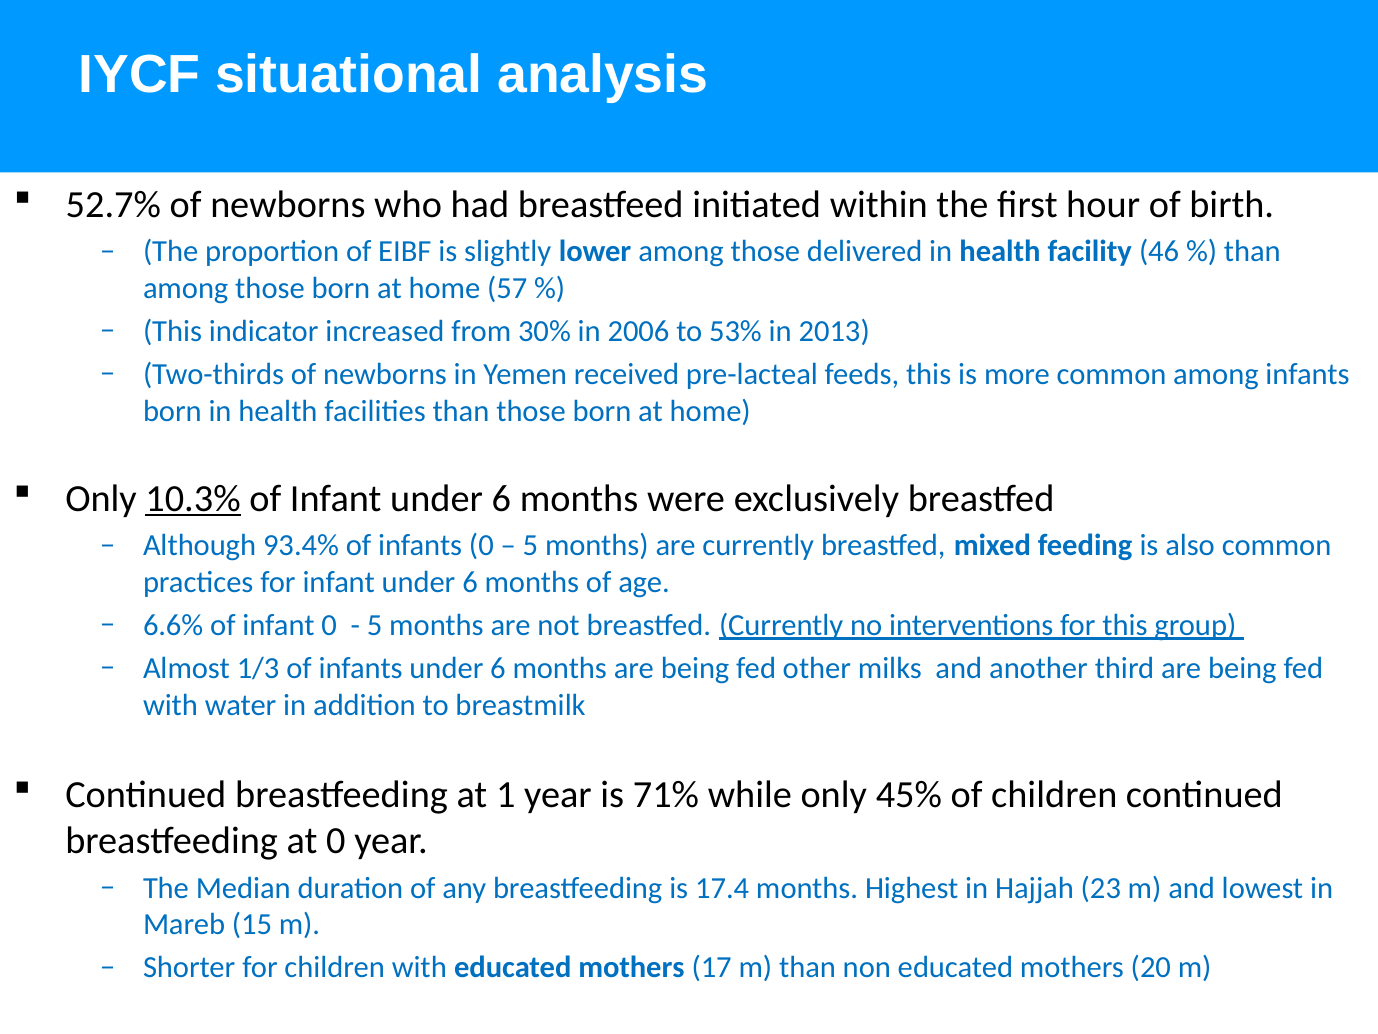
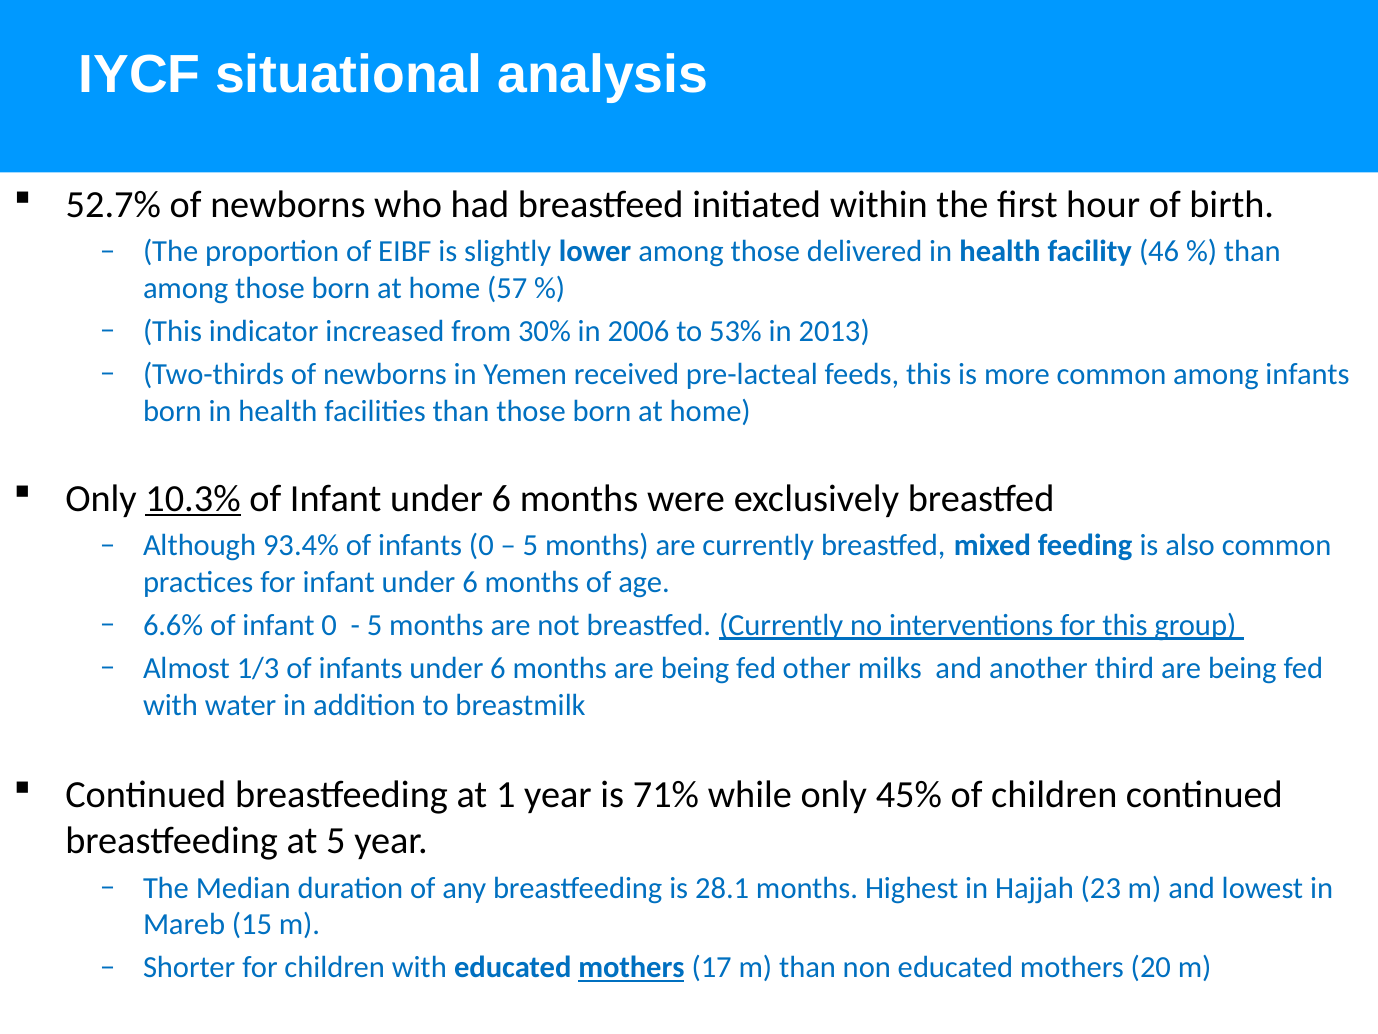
at 0: 0 -> 5 (336, 841)
17.4: 17.4 -> 28.1 (722, 888)
mothers underline: none -> present (631, 967)
